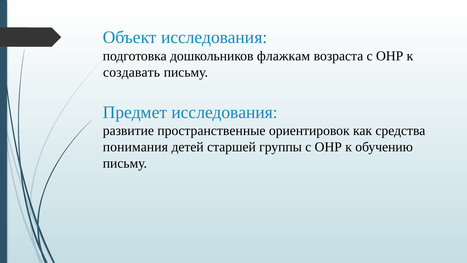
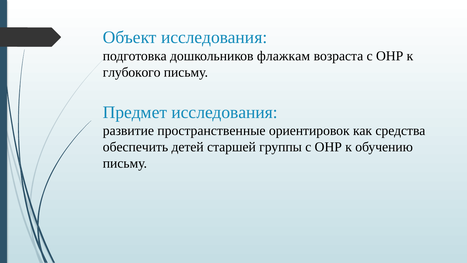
создавать: создавать -> глубокого (132, 72)
понимания: понимания -> обеспечить (135, 147)
